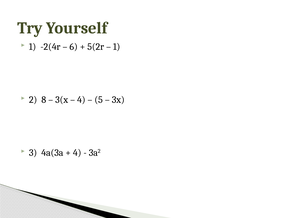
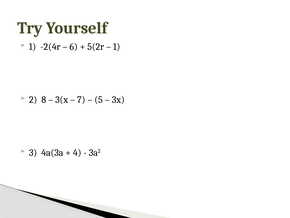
4: 4 -> 7 (81, 99)
